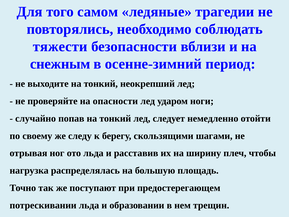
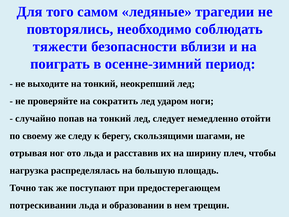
снежным: снежным -> поиграть (60, 64)
опасности: опасности -> сократить (115, 101)
